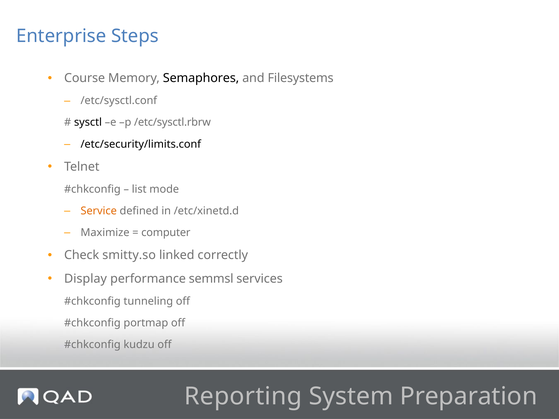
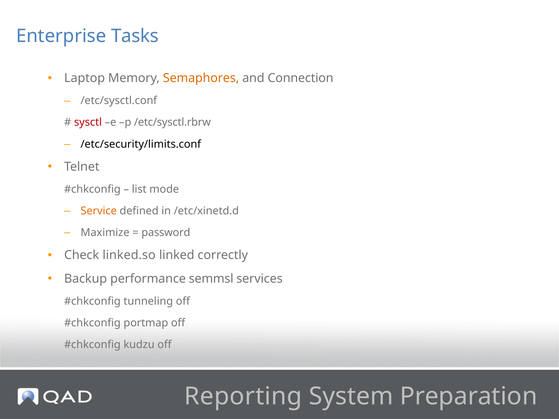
Steps: Steps -> Tasks (135, 36)
Course: Course -> Laptop (85, 78)
Semaphores colour: black -> orange (201, 78)
Filesystems: Filesystems -> Connection (301, 78)
sysctl colour: black -> red (88, 122)
computer: computer -> password (166, 233)
smitty.so: smitty.so -> linked.so (129, 255)
Display: Display -> Backup (86, 279)
